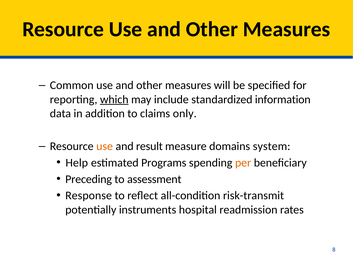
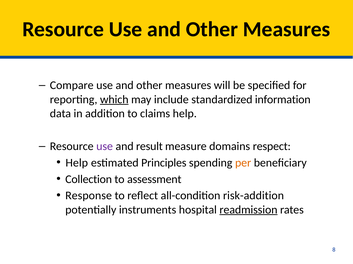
Common: Common -> Compare (72, 86)
claims only: only -> help (185, 114)
use colour: orange -> purple (105, 147)
system: system -> respect (272, 147)
Programs: Programs -> Principles (164, 163)
Preceding: Preceding -> Collection (89, 180)
risk-transmit: risk-transmit -> risk-addition (253, 196)
readmission underline: none -> present (248, 210)
